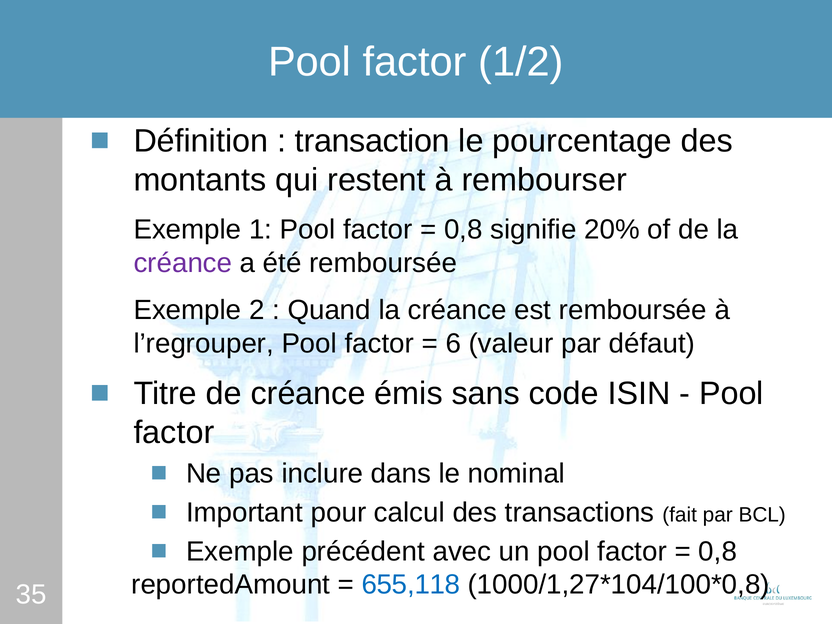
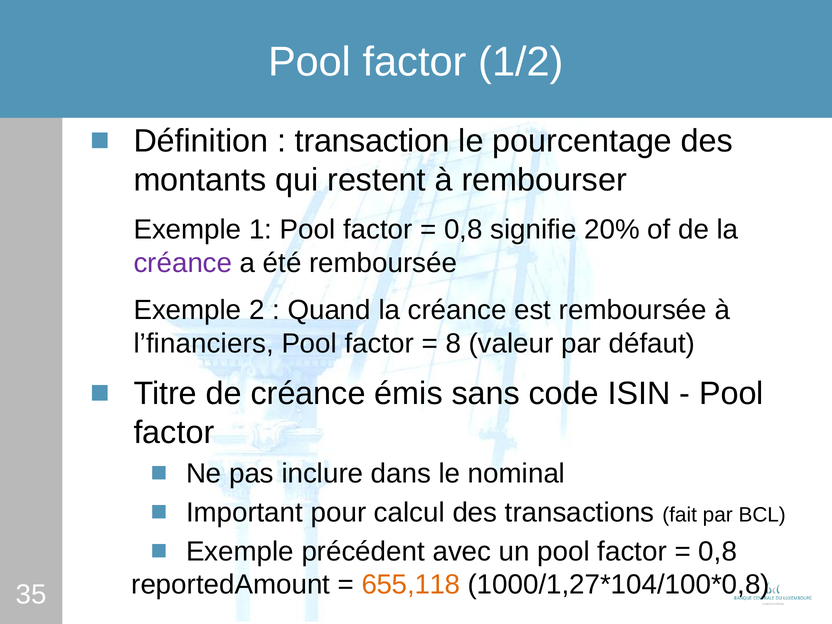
l’regrouper: l’regrouper -> l’financiers (204, 343)
6: 6 -> 8 (453, 343)
655,118 colour: blue -> orange (411, 585)
